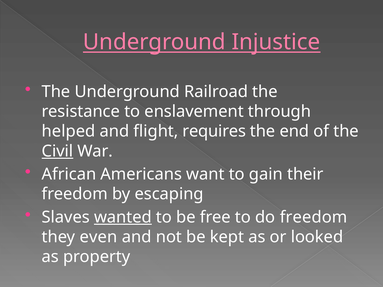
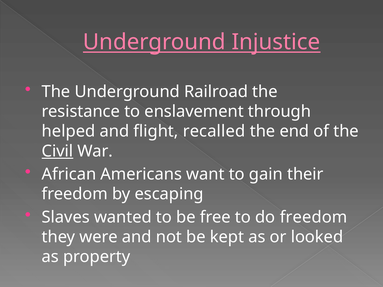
requires: requires -> recalled (214, 131)
wanted underline: present -> none (123, 217)
even: even -> were (99, 237)
